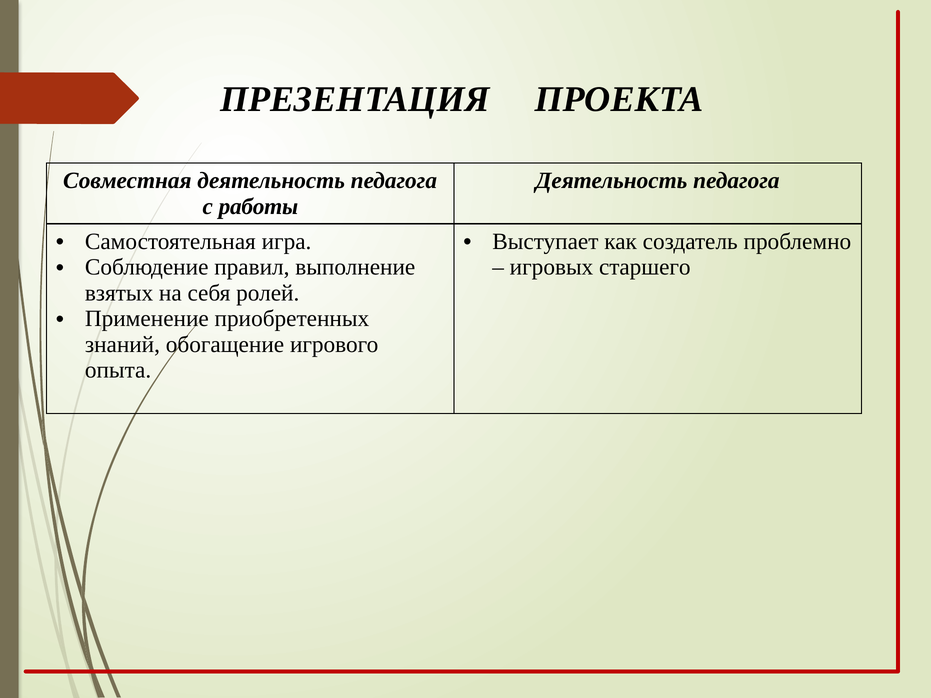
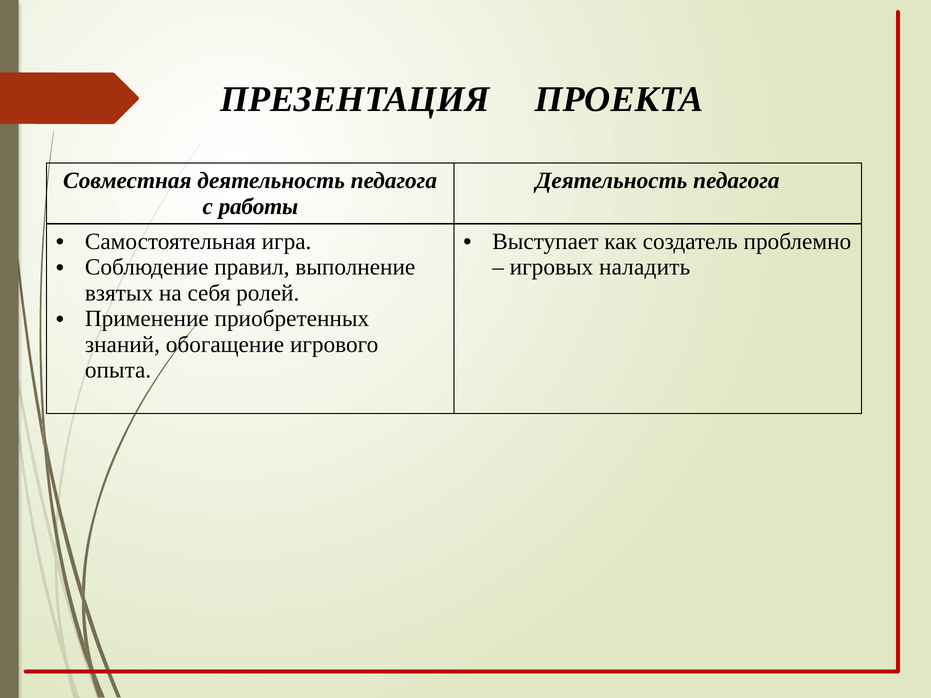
старшего: старшего -> наладить (645, 267)
